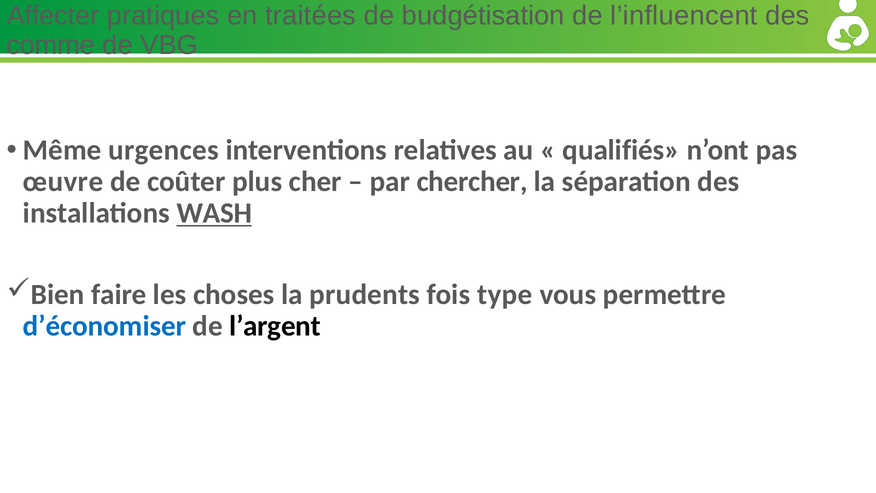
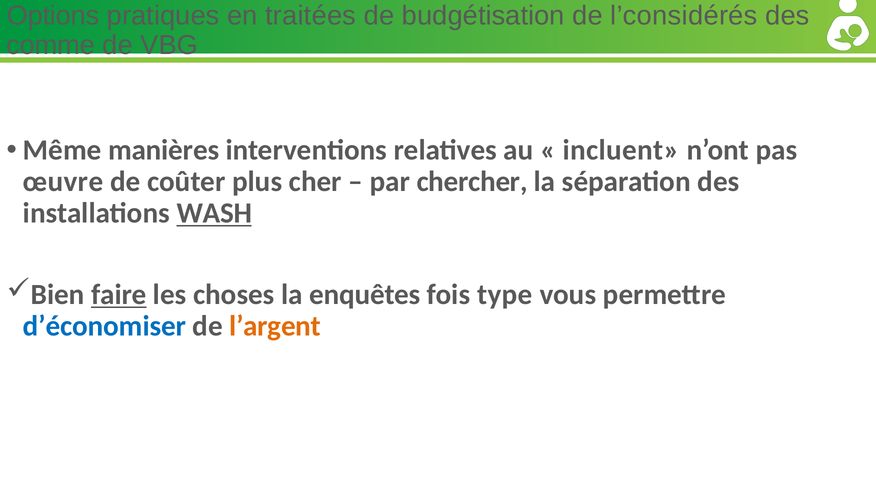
Affecter: Affecter -> Options (53, 16)
l’influencent: l’influencent -> l’considérés (684, 16)
urgences: urgences -> manières (164, 150)
qualifiés: qualifiés -> incluent (621, 150)
faire underline: none -> present (119, 295)
prudents: prudents -> enquêtes (365, 295)
l’argent colour: black -> orange (275, 326)
